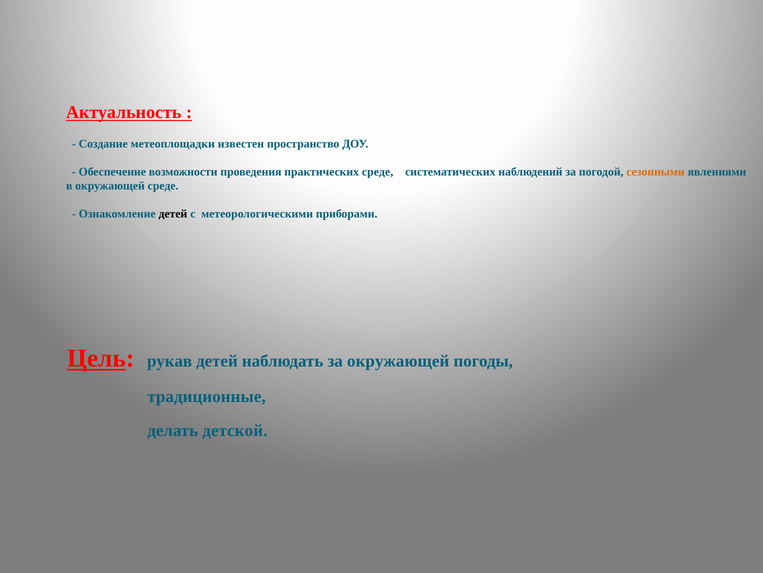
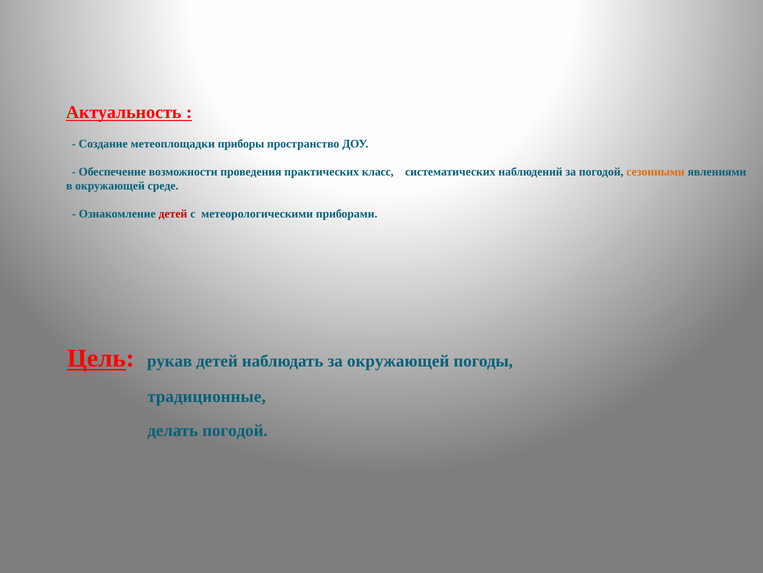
известен: известен -> приборы (241, 144)
практических среде: среде -> класс (378, 172)
детей colour: black -> red (173, 214)
делать детской: детской -> погодой (235, 430)
